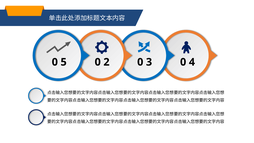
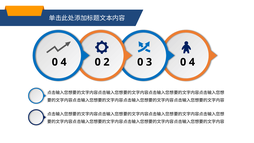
5: 5 -> 4 (64, 62)
